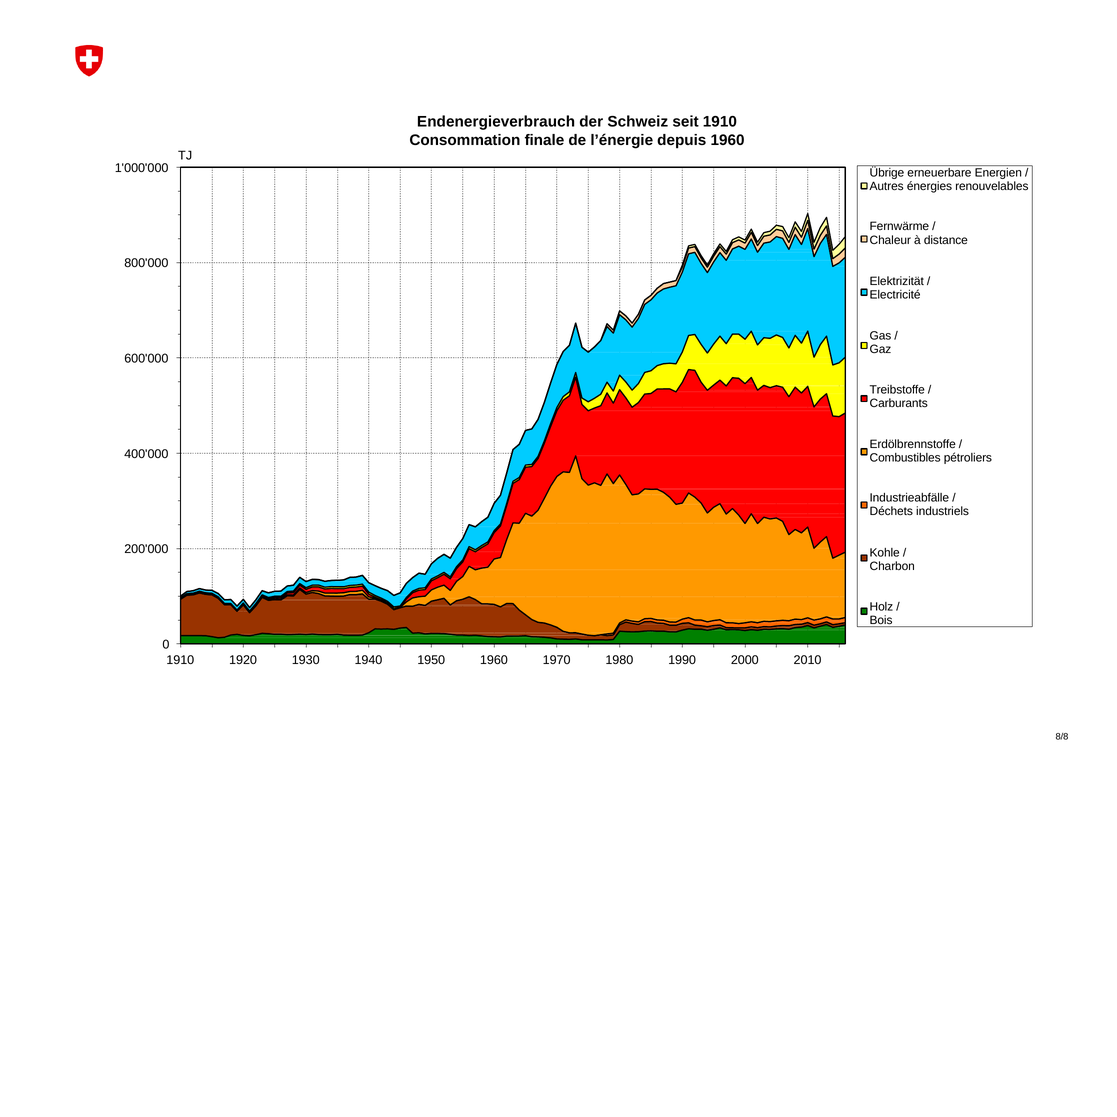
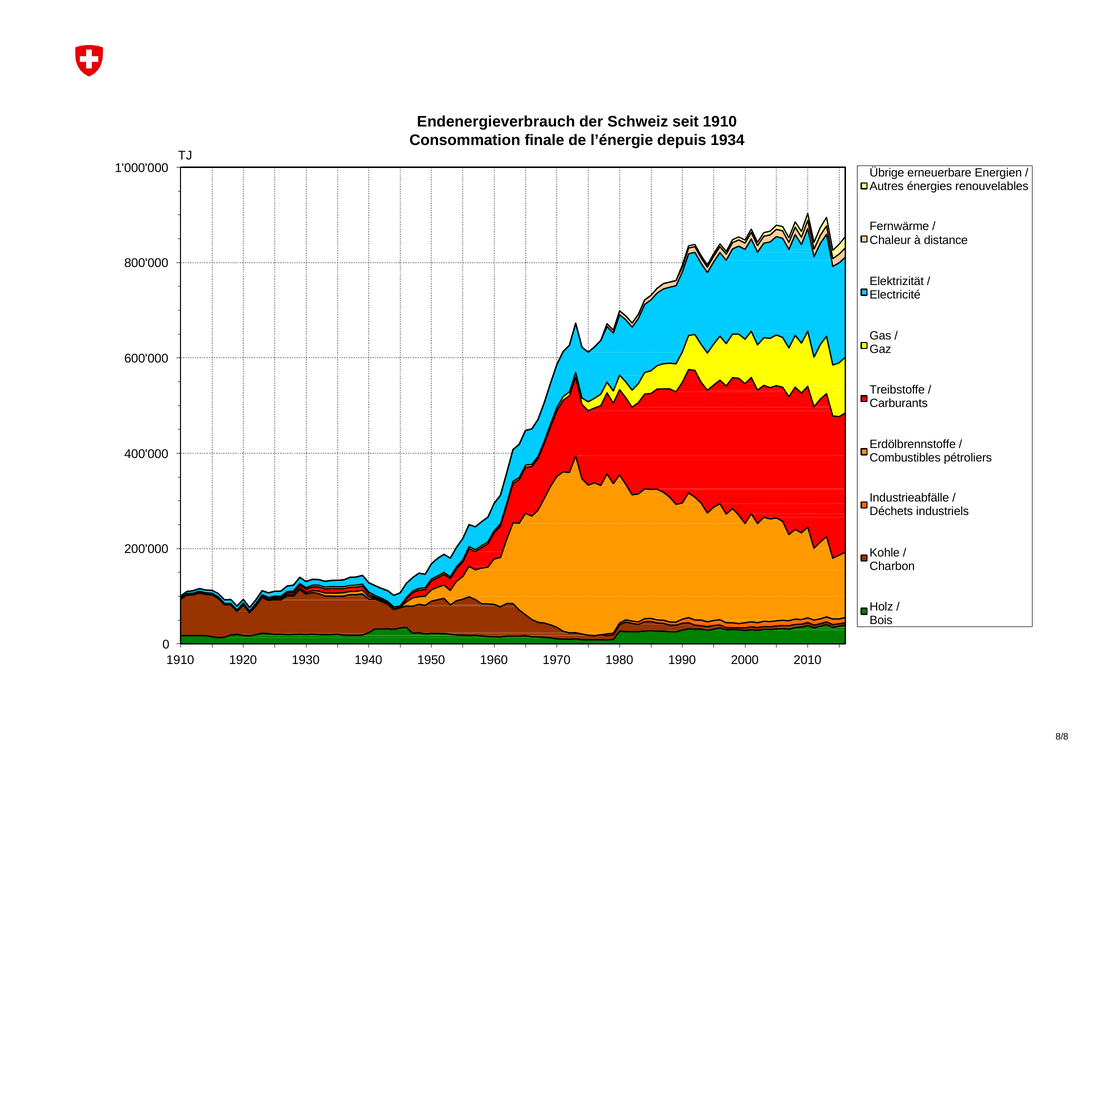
depuis 1960: 1960 -> 1934 (728, 140)
